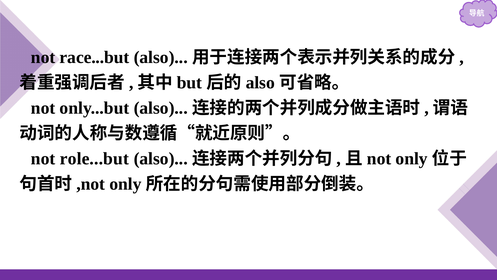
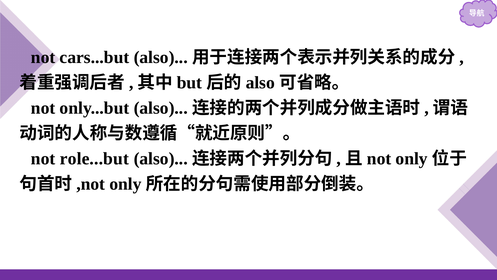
race...but: race...but -> cars...but (94, 57)
